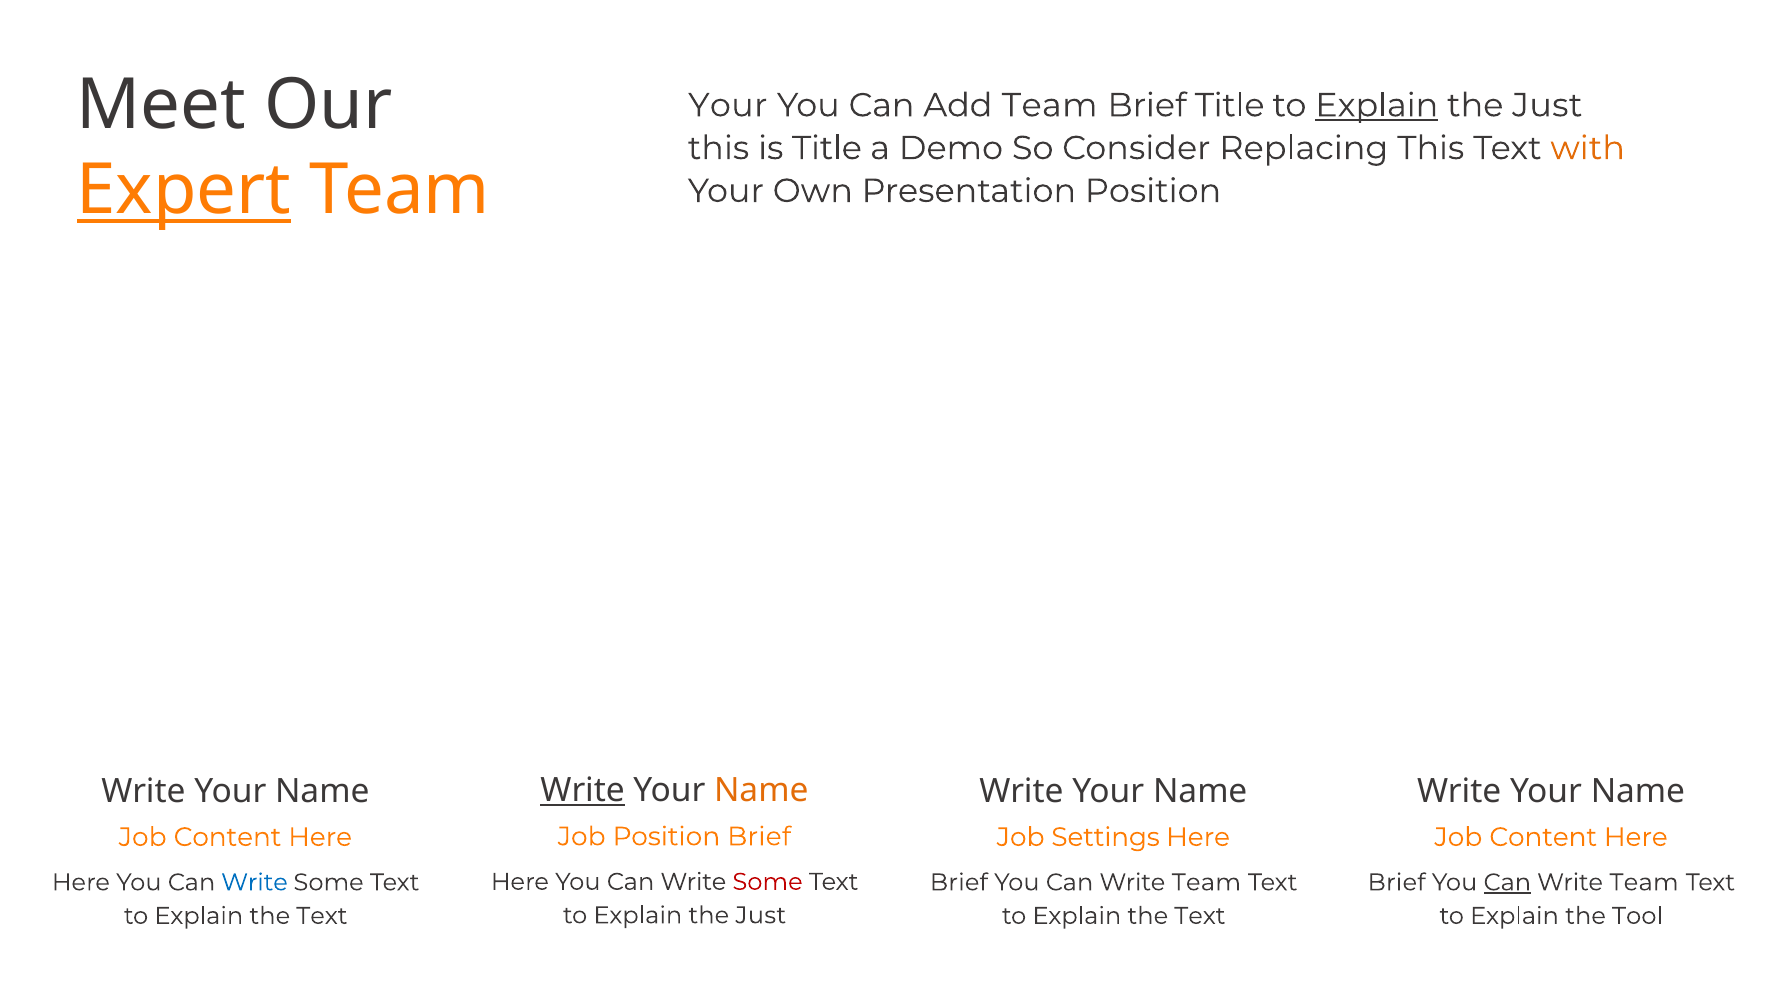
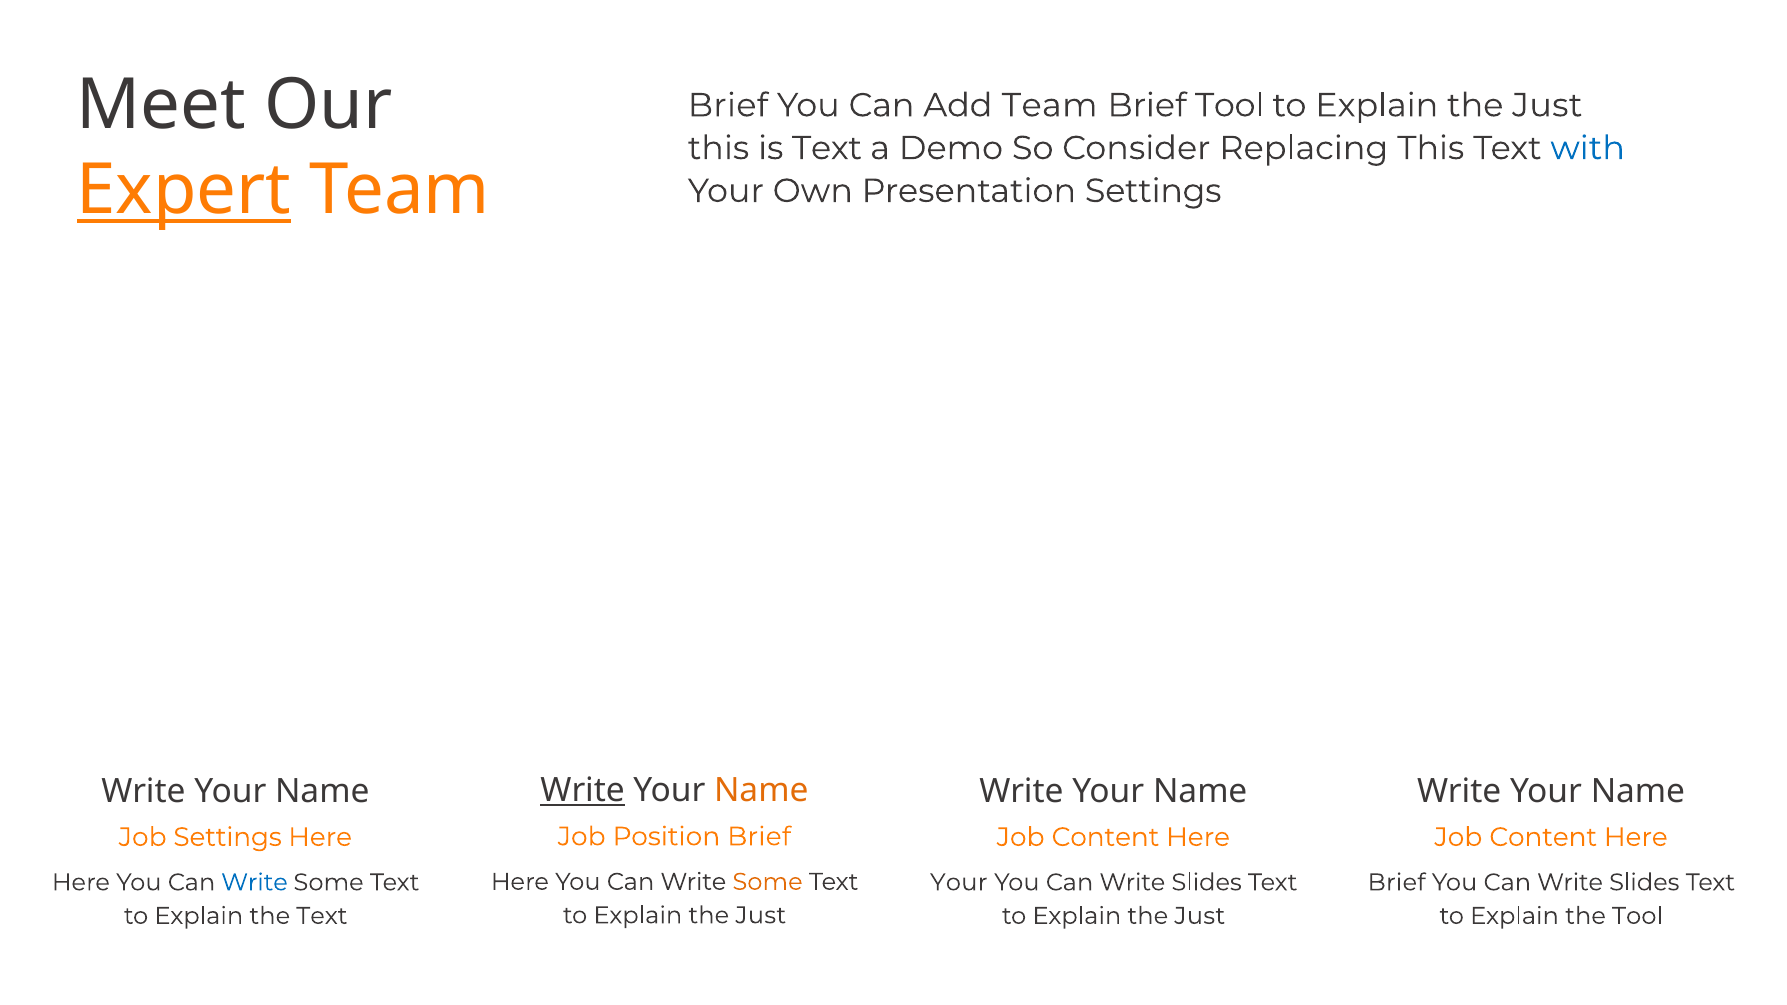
Your: Your -> Brief (728, 105)
Brief Title: Title -> Tool (1230, 105)
Explain underline: present -> none (1377, 105)
is Title: Title -> Text (827, 148)
with colour: orange -> blue (1588, 148)
Presentation Position: Position -> Settings (1153, 191)
Content: Content -> Settings (228, 837)
Settings: Settings -> Content (1105, 837)
Some colour: red -> orange (768, 882)
Brief: Brief -> Your (959, 883)
Team: Team -> Slides (1207, 883)
Can underline: present -> none (1507, 883)
Team: Team -> Slides (1644, 883)
Text: Text -> Just (1200, 916)
